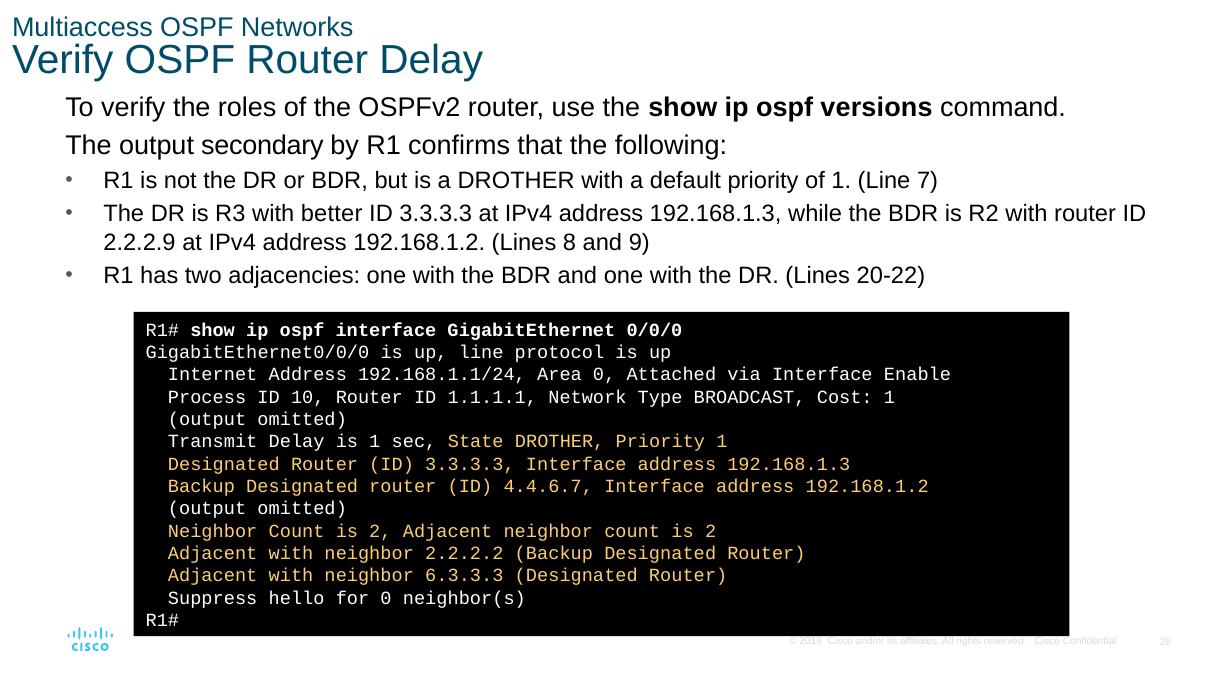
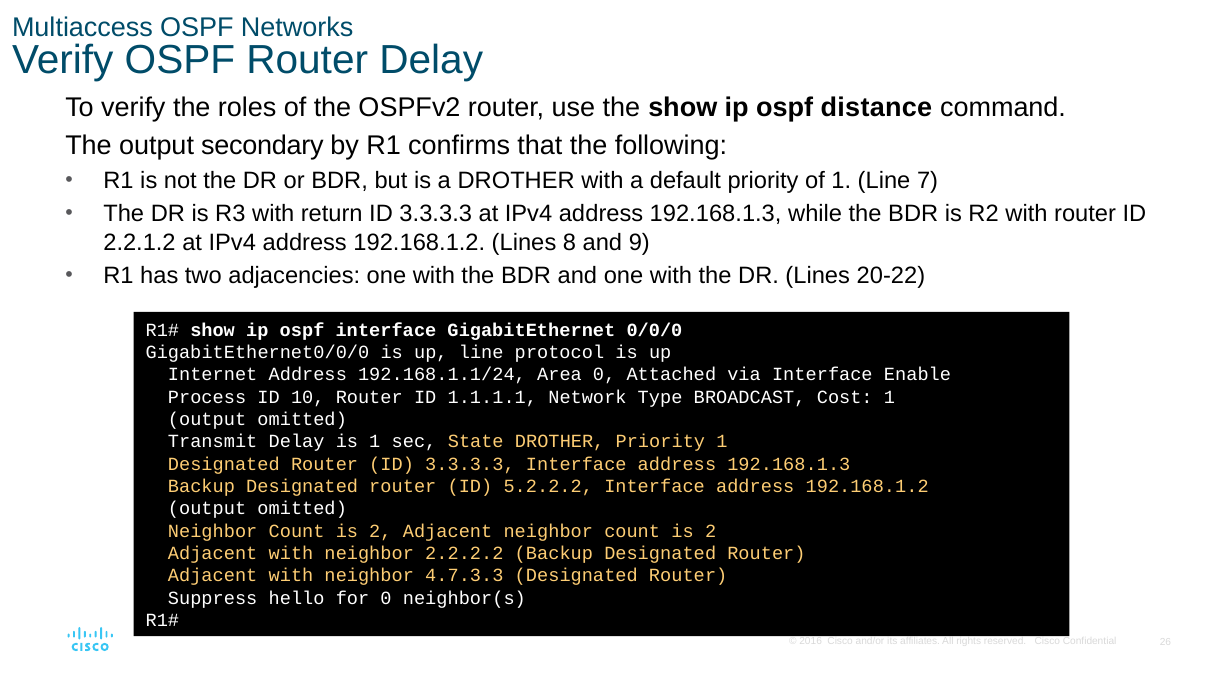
versions: versions -> distance (876, 108)
better: better -> return (332, 214)
2.2.2.9: 2.2.2.9 -> 2.2.1.2 (139, 242)
4.4.6.7: 4.4.6.7 -> 5.2.2.2 (548, 487)
6.3.3.3: 6.3.3.3 -> 4.7.3.3 (464, 576)
